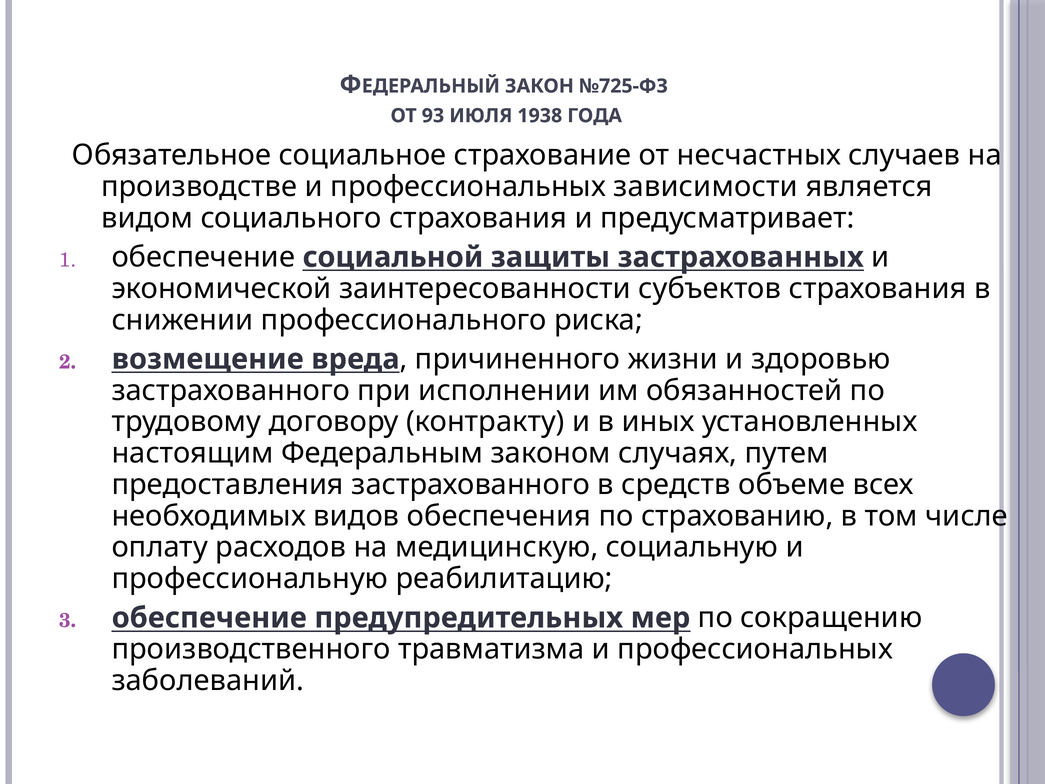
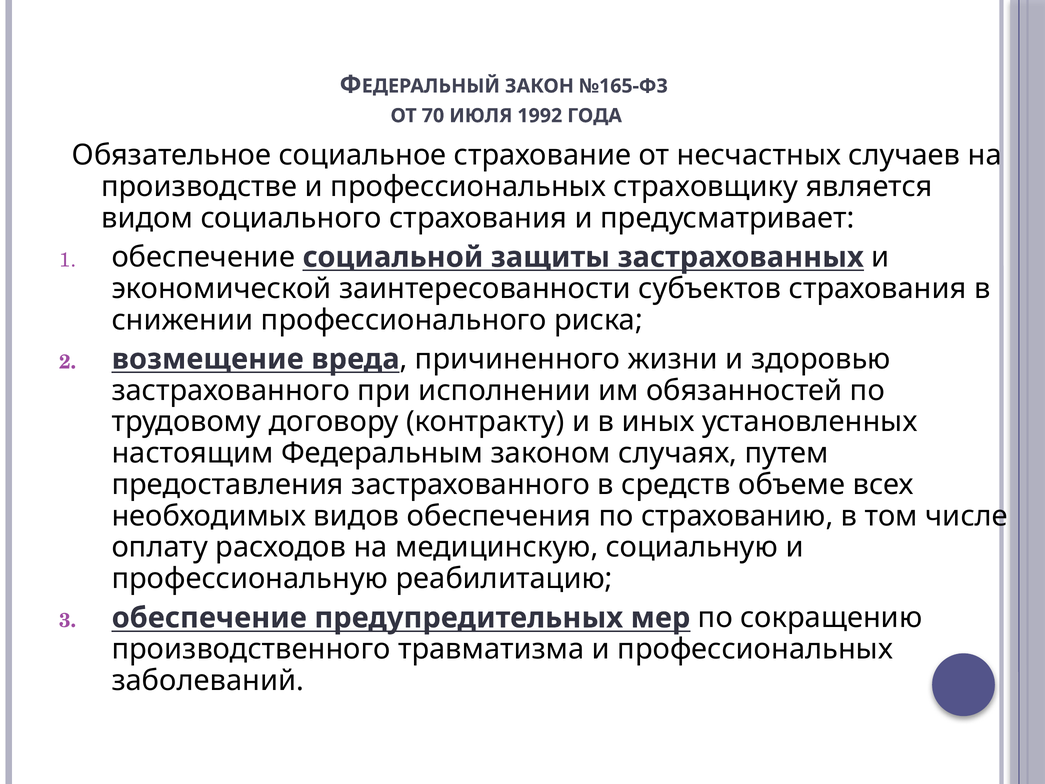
№725-ФЗ: №725-ФЗ -> №165-ФЗ (623, 86)
93: 93 -> 70 (433, 116)
1938: 1938 -> 1992 (540, 116)
зависимости: зависимости -> страховщику (706, 187)
